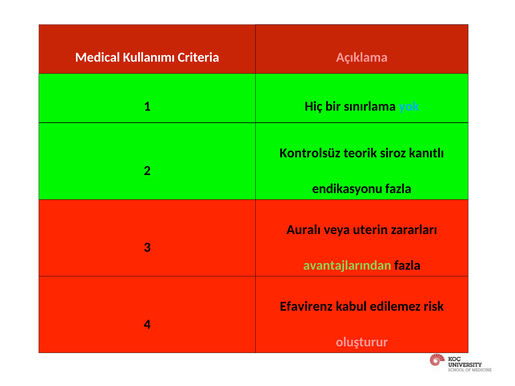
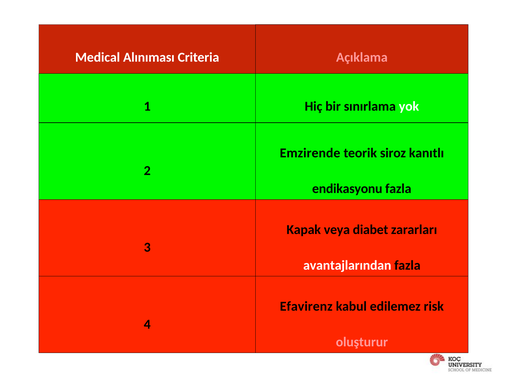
Kullanımı: Kullanımı -> Alınıması (149, 58)
yok colour: light blue -> white (409, 106)
Kontrolsüz: Kontrolsüz -> Emzirende (310, 153)
Auralı: Auralı -> Kapak (304, 230)
uterin: uterin -> diabet (370, 230)
avantajlarından colour: light green -> white (347, 266)
